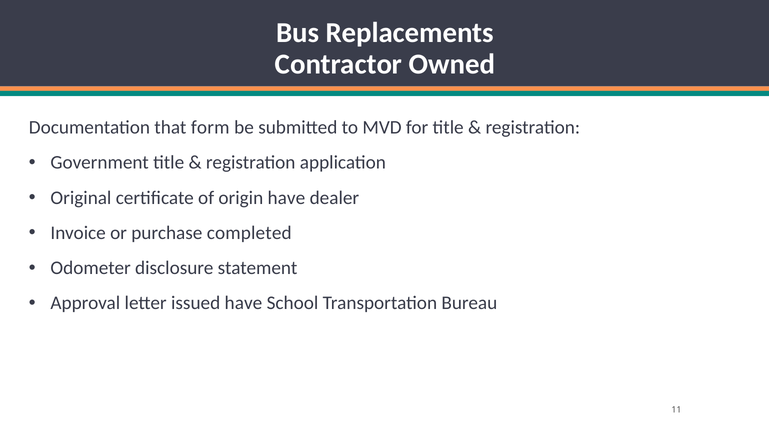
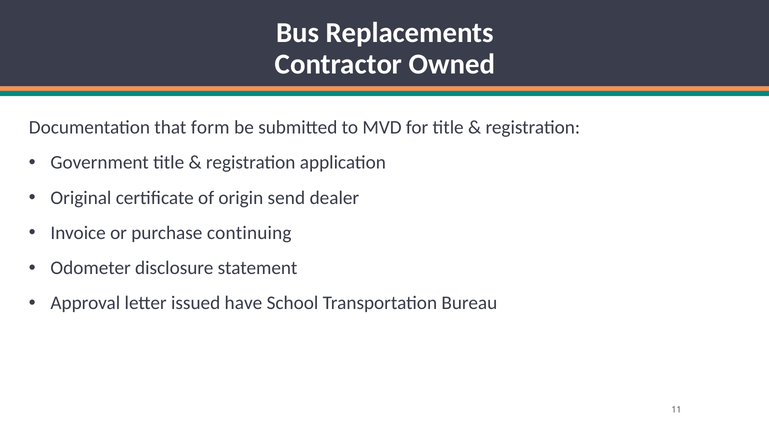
origin have: have -> send (286, 198)
completed: completed -> continuing (249, 233)
